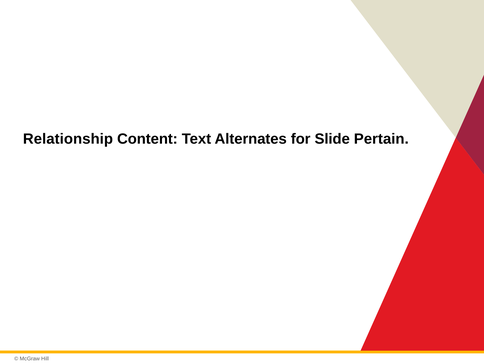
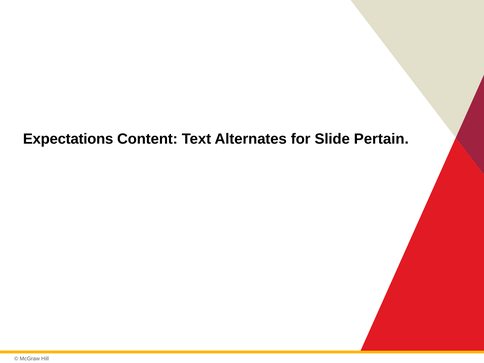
Relationship: Relationship -> Expectations (68, 139)
